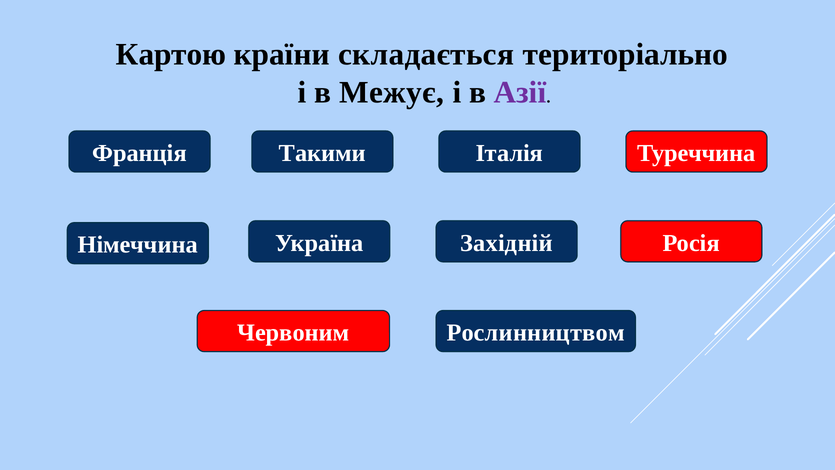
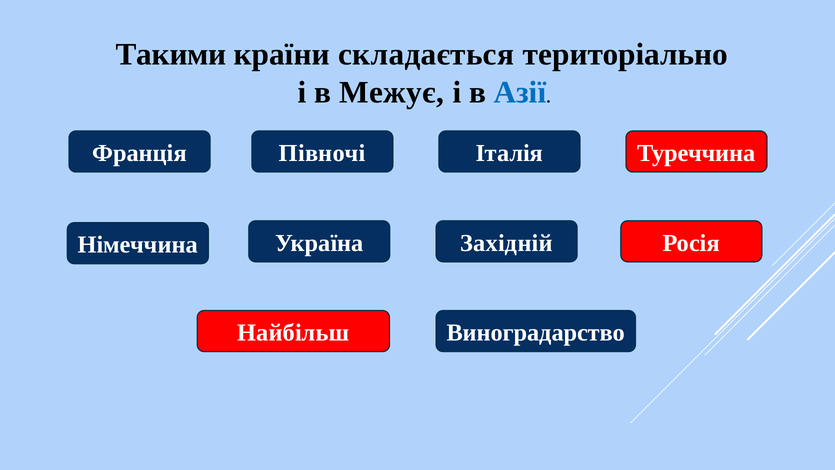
Картою: Картою -> Такими (171, 55)
Азії colour: purple -> blue (520, 92)
Такими: Такими -> Півночі (322, 153)
Червоним: Червоним -> Найбільш (293, 333)
Рослинництвом: Рослинництвом -> Виноградарство (536, 333)
